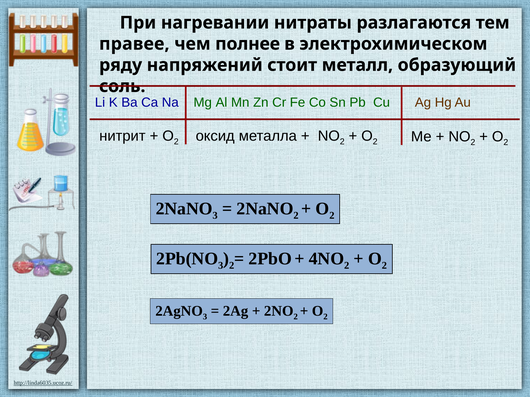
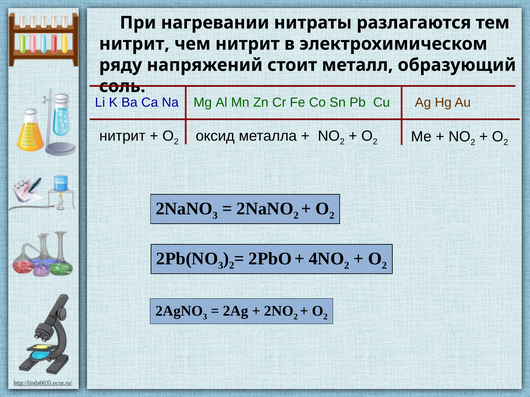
правее: правее -> нитрит (134, 44)
чем полнее: полнее -> нитрит (247, 44)
